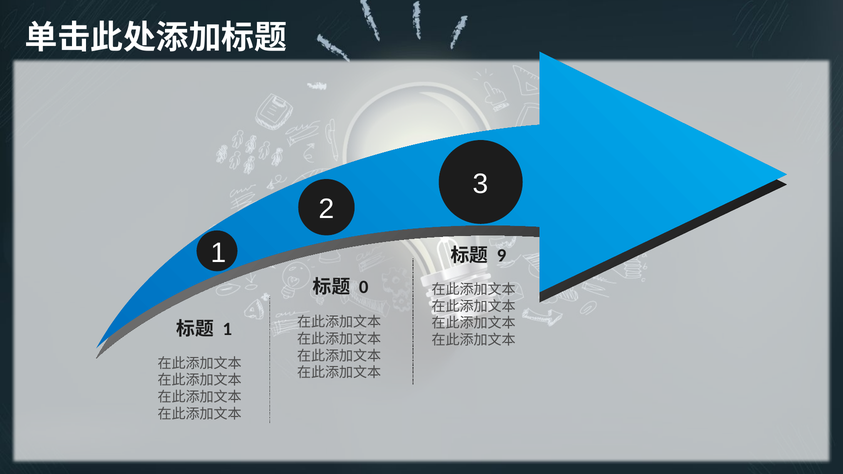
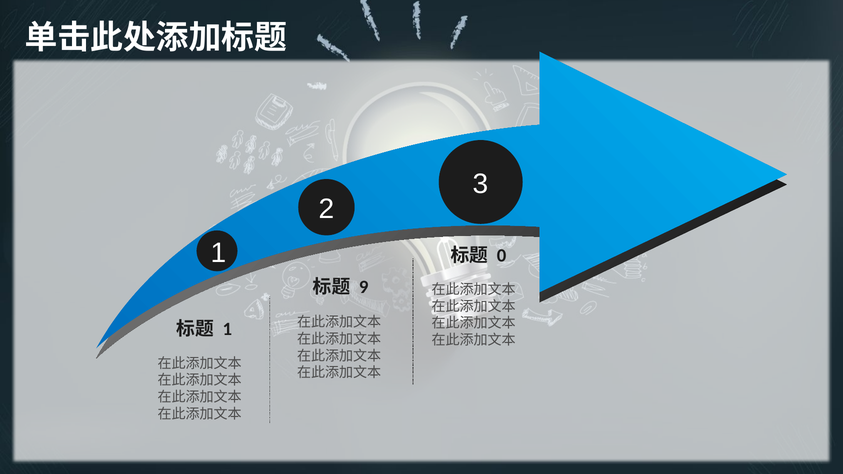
9: 9 -> 0 (502, 255)
0: 0 -> 9 (364, 287)
